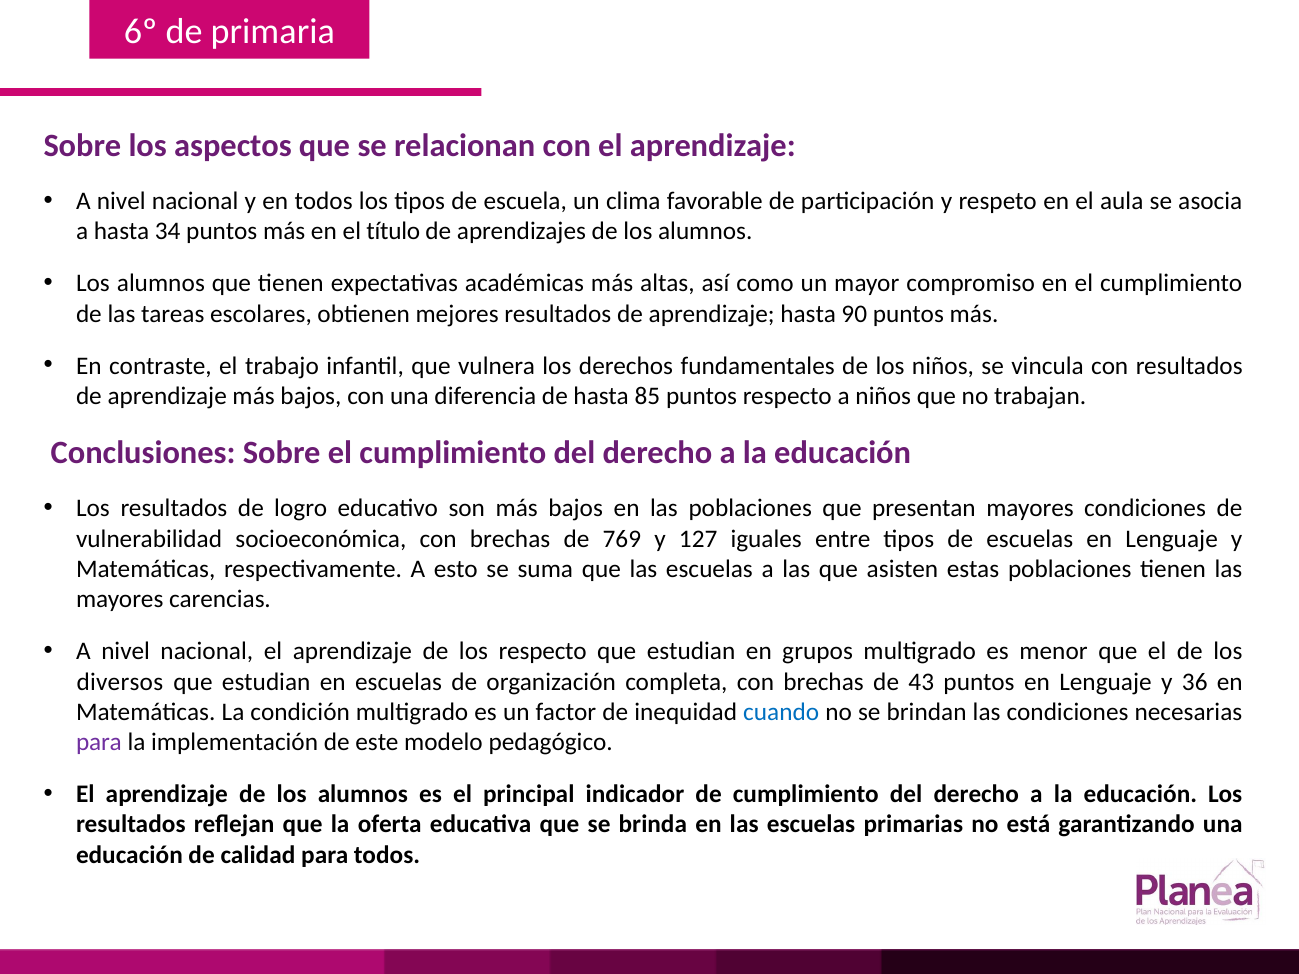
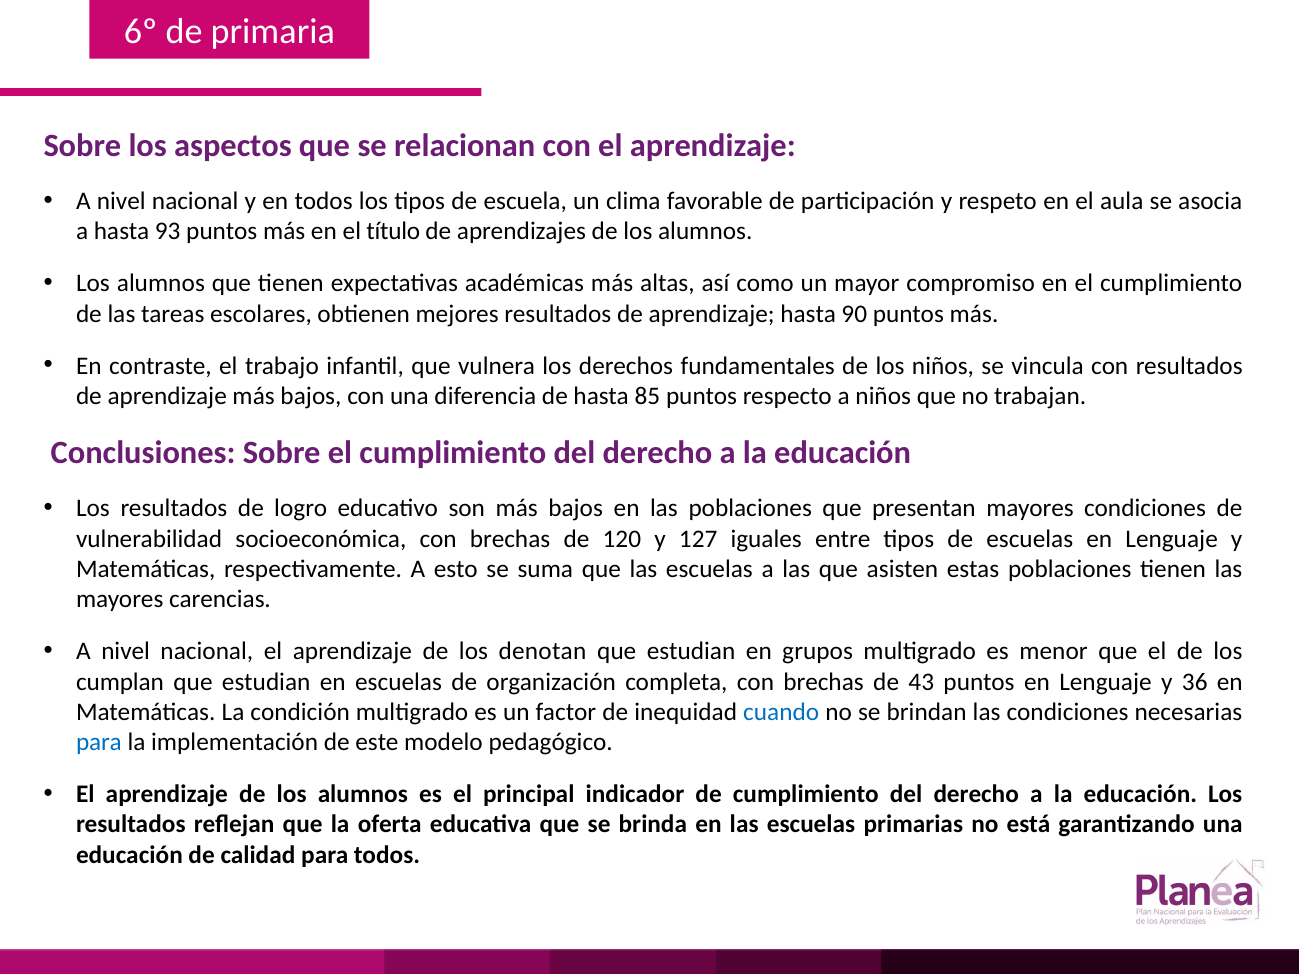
34: 34 -> 93 (168, 232)
769: 769 -> 120 (622, 539)
los respecto: respecto -> denotan (543, 652)
diversos: diversos -> cumplan (120, 682)
para colour: purple -> blue (99, 743)
